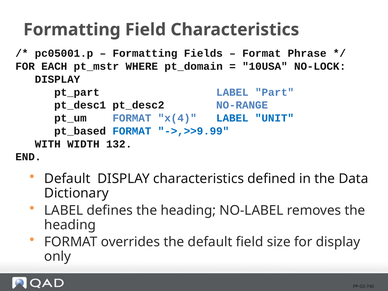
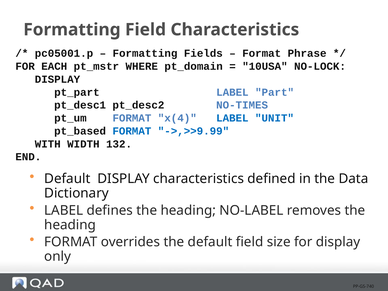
NO-RANGE: NO-RANGE -> NO-TIMES (242, 105)
